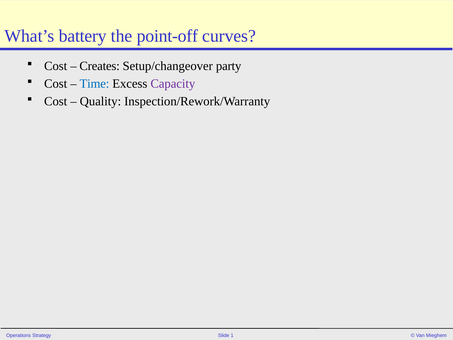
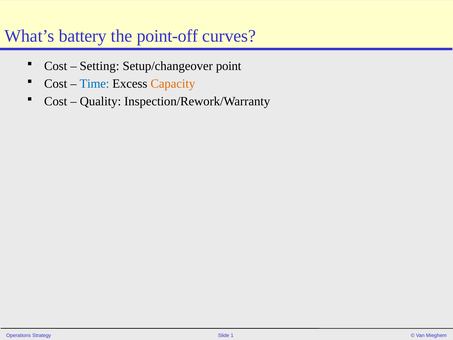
Creates: Creates -> Setting (99, 66)
party: party -> point (229, 66)
Capacity colour: purple -> orange (173, 84)
